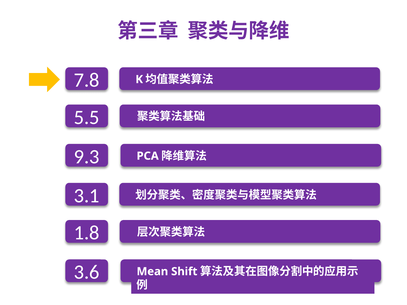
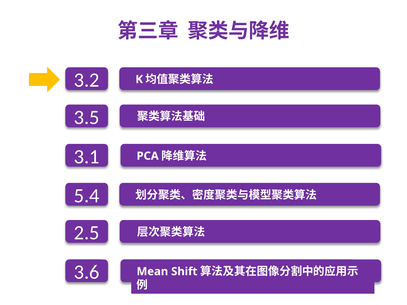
7.8: 7.8 -> 3.2 (87, 80)
5.5: 5.5 -> 3.5 (87, 117)
9.3: 9.3 -> 3.1 (87, 157)
3.1: 3.1 -> 5.4 (87, 196)
1.8: 1.8 -> 2.5 (87, 233)
